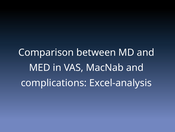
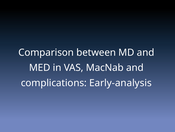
Excel-analysis: Excel-analysis -> Early-analysis (120, 83)
